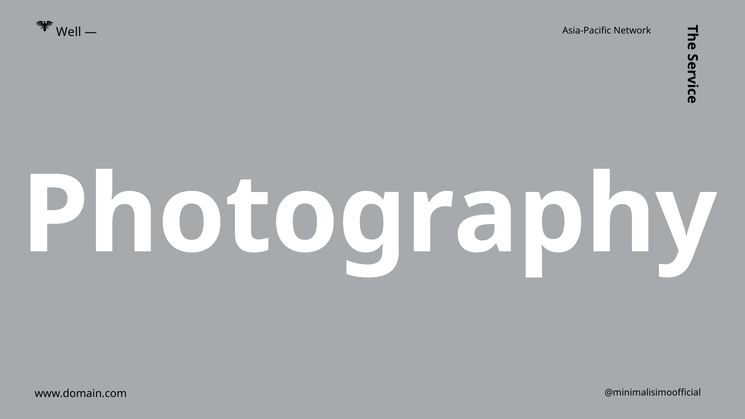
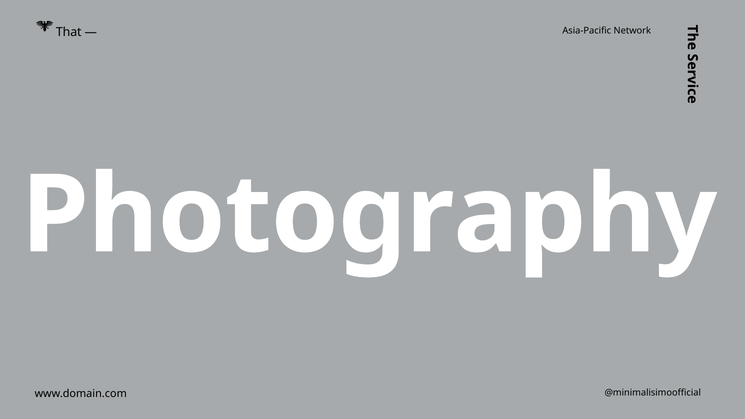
Well: Well -> That (69, 32)
